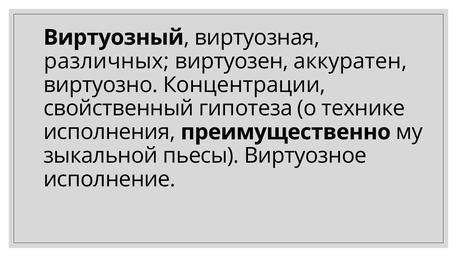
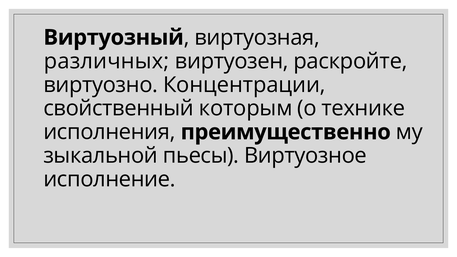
аккуратен: аккуратен -> раскройте (350, 61)
гипотеза: гипотеза -> которым (246, 108)
